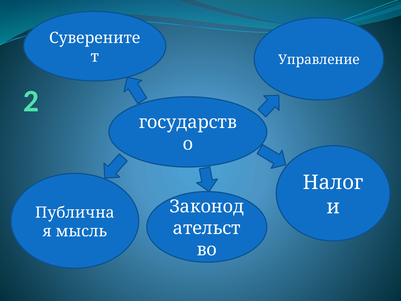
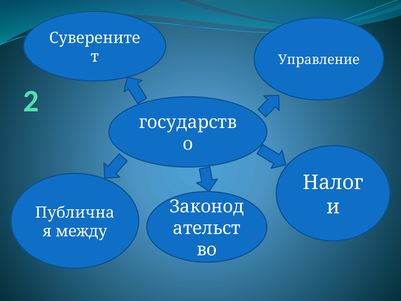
мысль: мысль -> между (81, 231)
